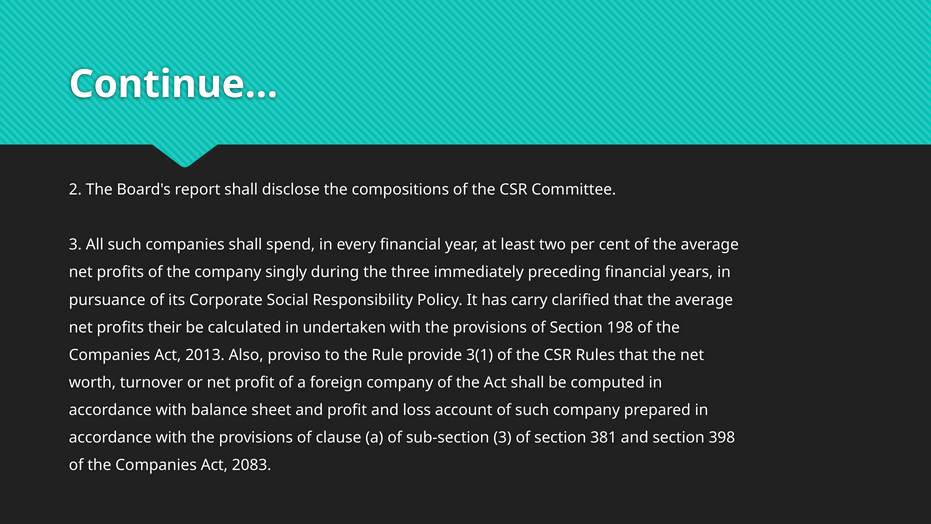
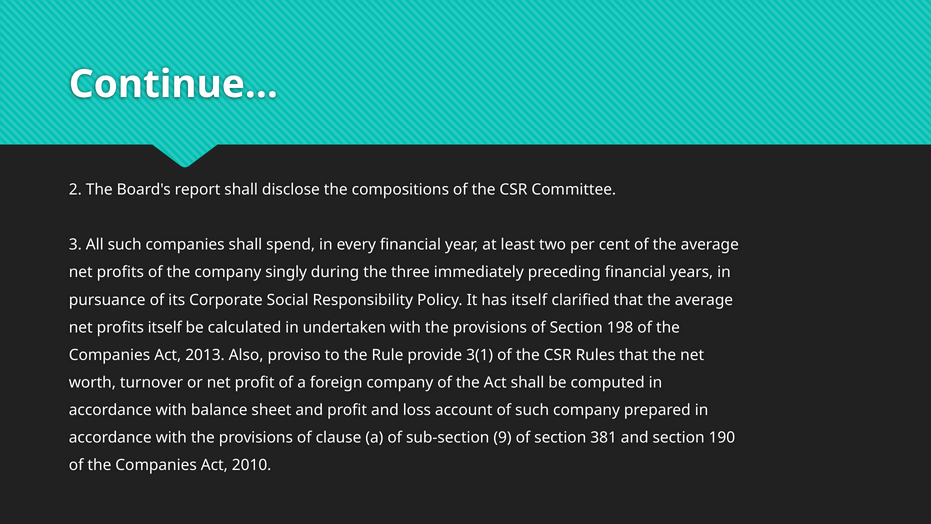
has carry: carry -> itself (529, 300)
profits their: their -> itself (165, 327)
sub-section 3: 3 -> 9 (503, 437)
398: 398 -> 190 (722, 437)
2083: 2083 -> 2010 (252, 465)
